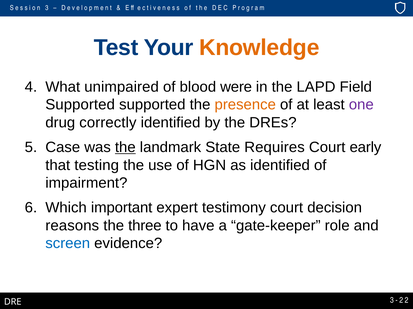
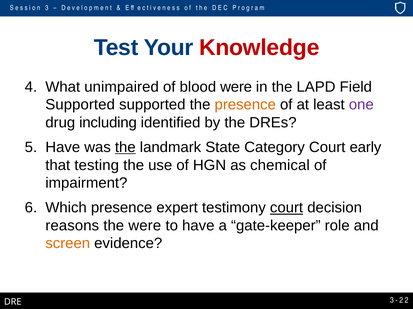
Knowledge colour: orange -> red (259, 48)
correctly: correctly -> including (108, 123)
Case: Case -> Have (63, 148)
Requires: Requires -> Category (275, 148)
as identified: identified -> chemical (280, 166)
Which important: important -> presence (122, 208)
court underline: none -> present (287, 208)
the three: three -> were (145, 226)
screen colour: blue -> orange (68, 244)
